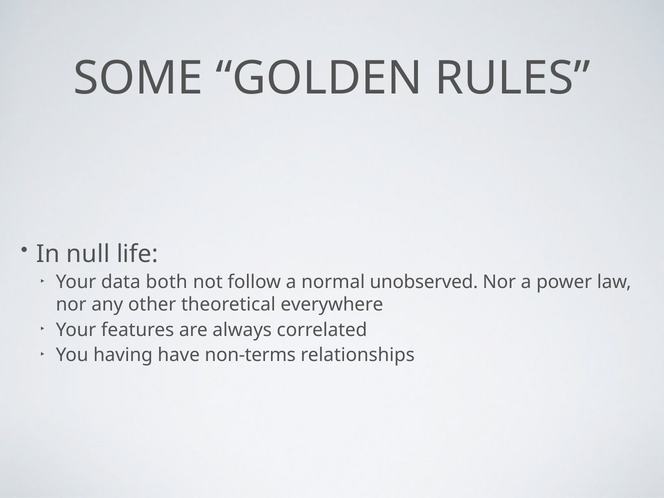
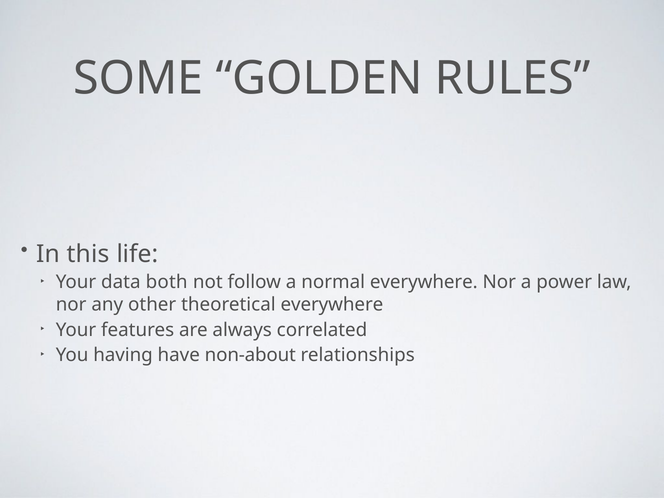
null: null -> this (88, 254)
normal unobserved: unobserved -> everywhere (424, 282)
non-terms: non-terms -> non-about (250, 355)
